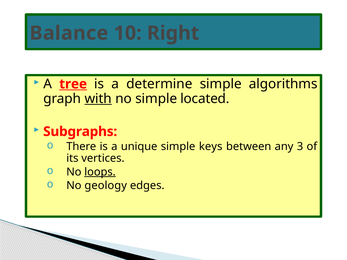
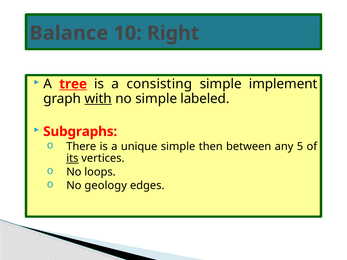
determine: determine -> consisting (159, 84)
algorithms: algorithms -> implement (283, 84)
located: located -> labeled (205, 99)
keys: keys -> then (211, 147)
3: 3 -> 5 (300, 147)
its underline: none -> present (72, 158)
loops underline: present -> none (100, 172)
